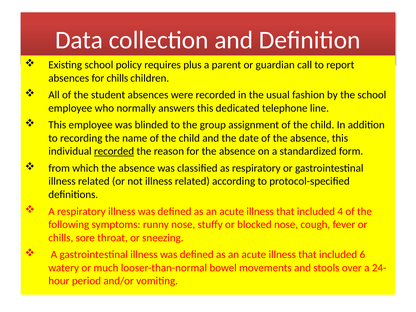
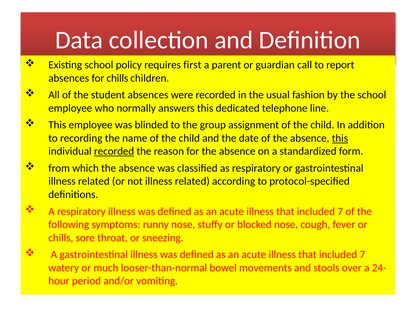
plus: plus -> first (192, 65)
this underline: none -> present (340, 138)
4: 4 -> 7 (340, 211)
6: 6 -> 7 (362, 255)
